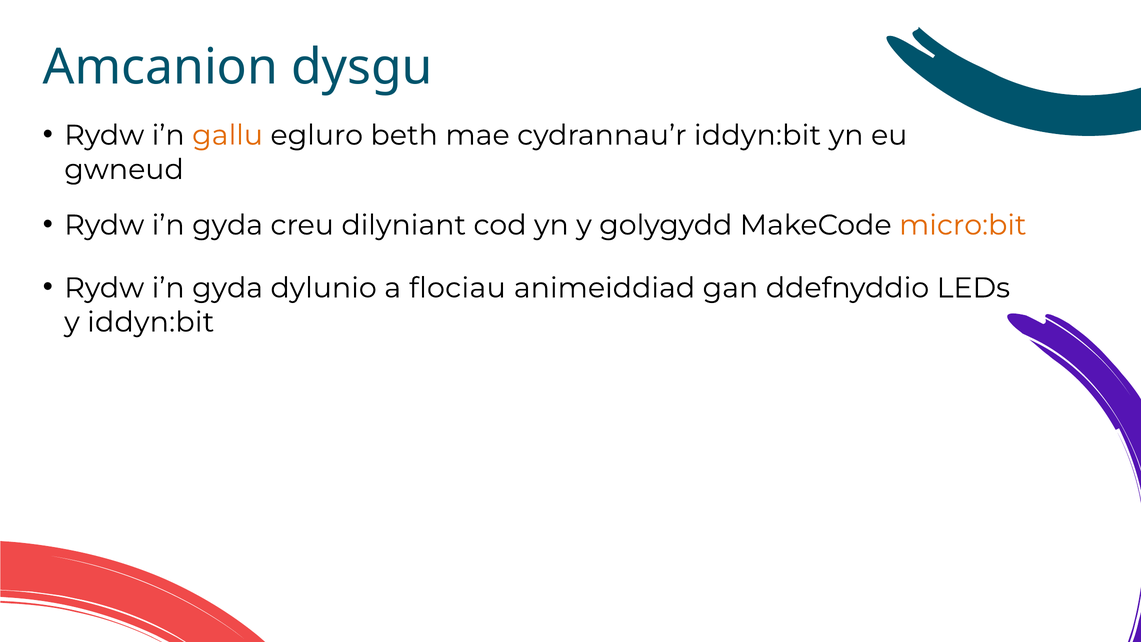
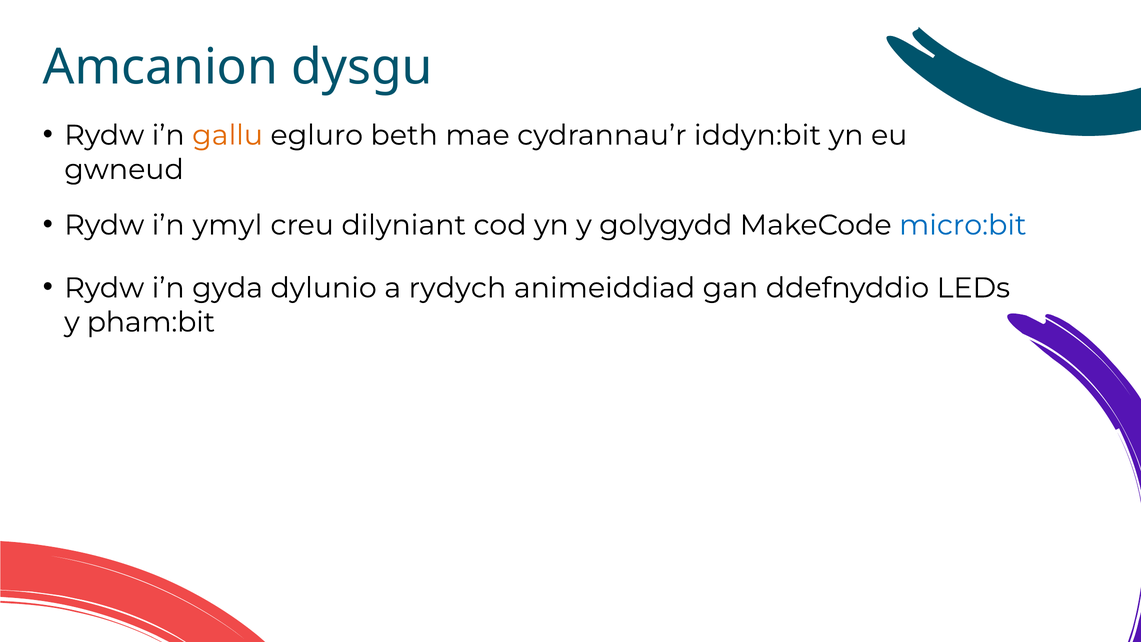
gyda: gyda -> ymyl (227, 225)
micro:bit colour: orange -> blue (963, 225)
flociau: flociau -> rydych (457, 288)
y iddyn:bit: iddyn:bit -> pham:bit (151, 322)
